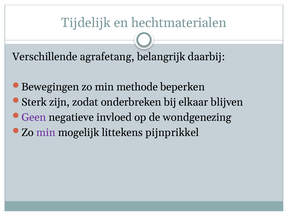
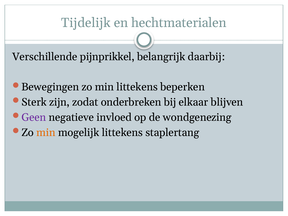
agrafetang: agrafetang -> pijnprikkel (107, 57)
min methode: methode -> littekens (137, 87)
min colour: purple -> orange (46, 132)
pijnprikkel: pijnprikkel -> staplertang (172, 132)
